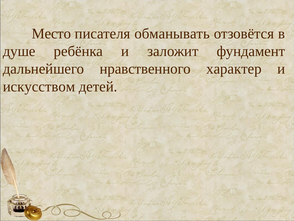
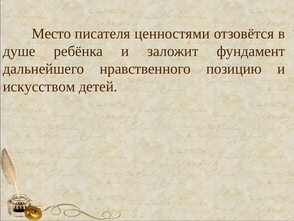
обманывать: обманывать -> ценностями (172, 33)
характер: характер -> позицию (234, 69)
